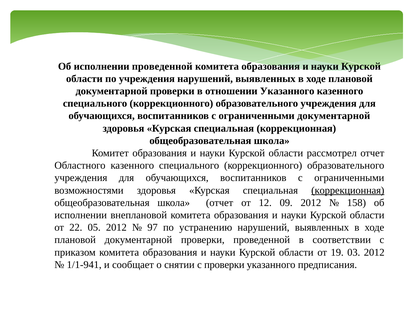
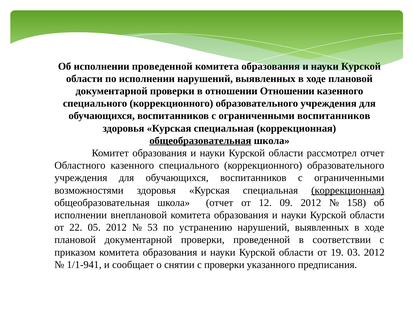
по учреждения: учреждения -> исполнении (147, 79)
отношении Указанного: Указанного -> Отношении (287, 91)
ограниченными документарной: документарной -> воспитанников (334, 116)
общеобразовательная underline: none -> present (200, 141)
97: 97 -> 53 (153, 227)
